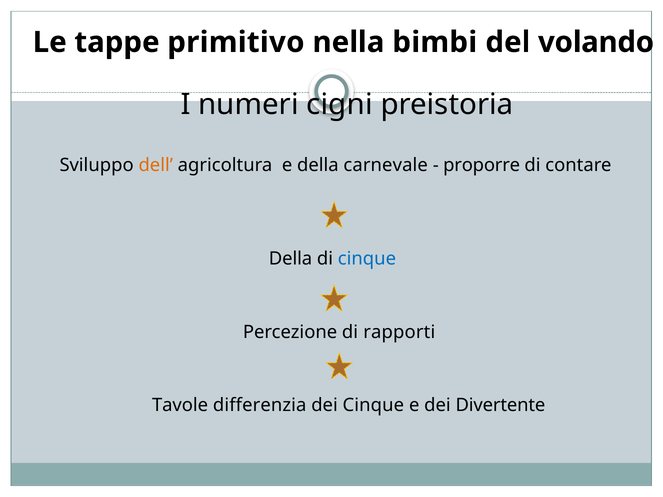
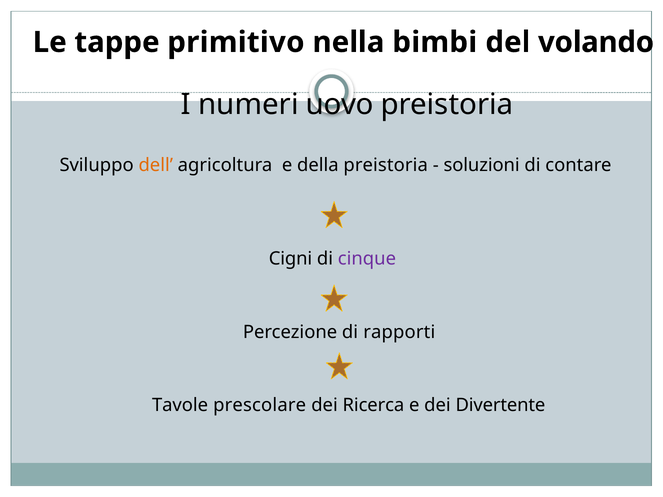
cigni: cigni -> uovo (340, 105)
della carnevale: carnevale -> preistoria (386, 165)
proporre: proporre -> soluzioni (482, 165)
Della: Della -> Cigni (291, 259)
cinque colour: blue -> purple (367, 259)
differenzia: differenzia -> prescolare (260, 405)
dei Cinque: Cinque -> Ricerca (373, 405)
